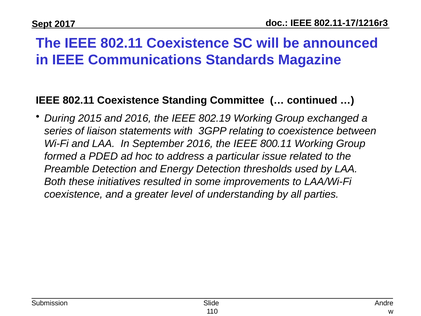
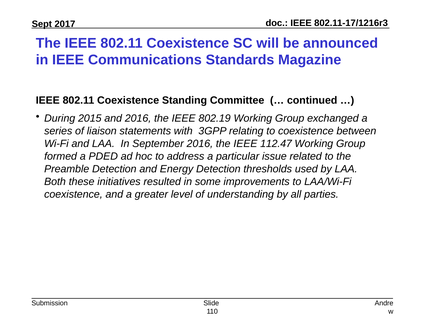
800.11: 800.11 -> 112.47 (276, 144)
